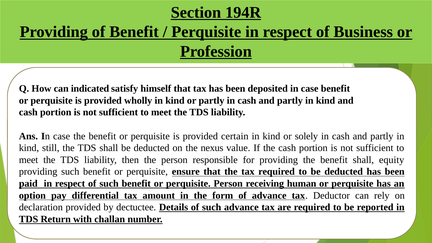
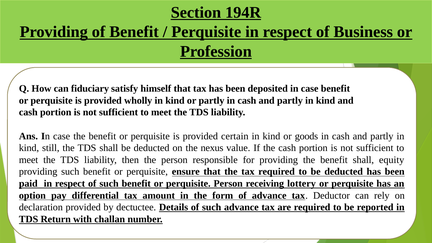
indicated: indicated -> fiduciary (90, 89)
solely: solely -> goods (306, 136)
human: human -> lottery (302, 184)
